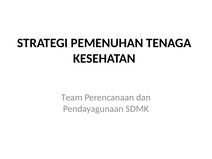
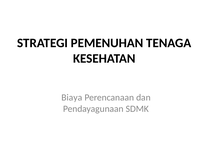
Team: Team -> Biaya (72, 97)
